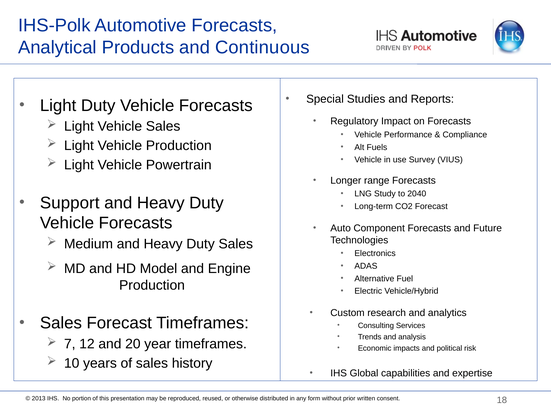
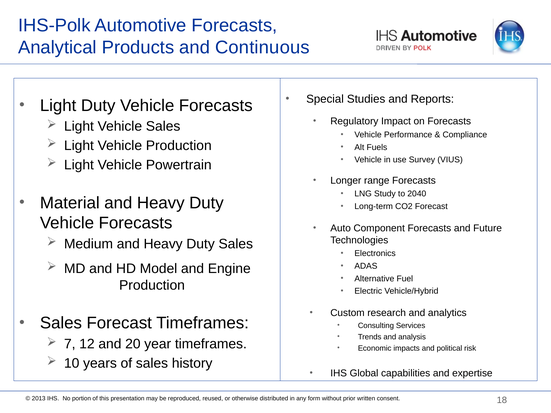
Support: Support -> Material (70, 203)
